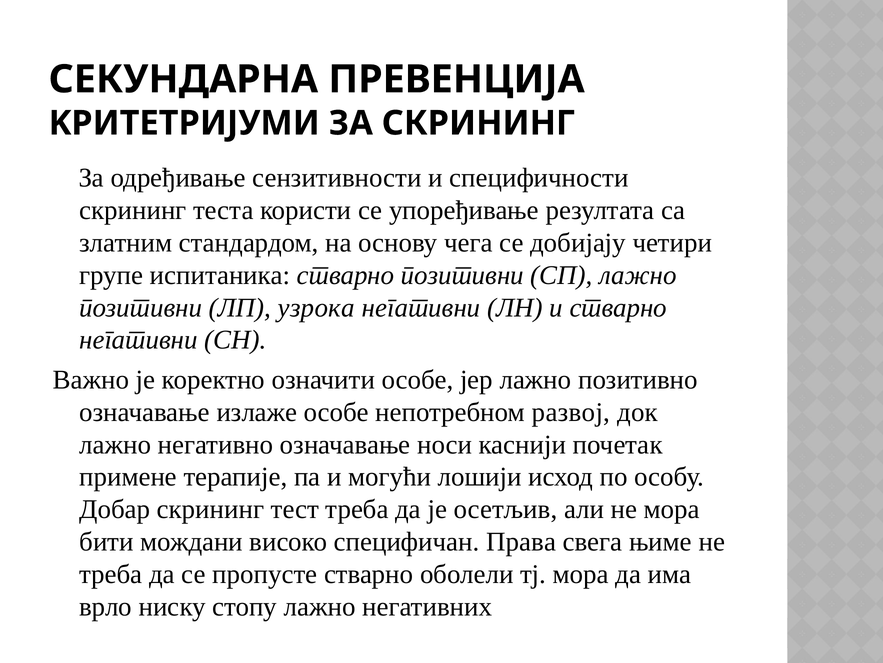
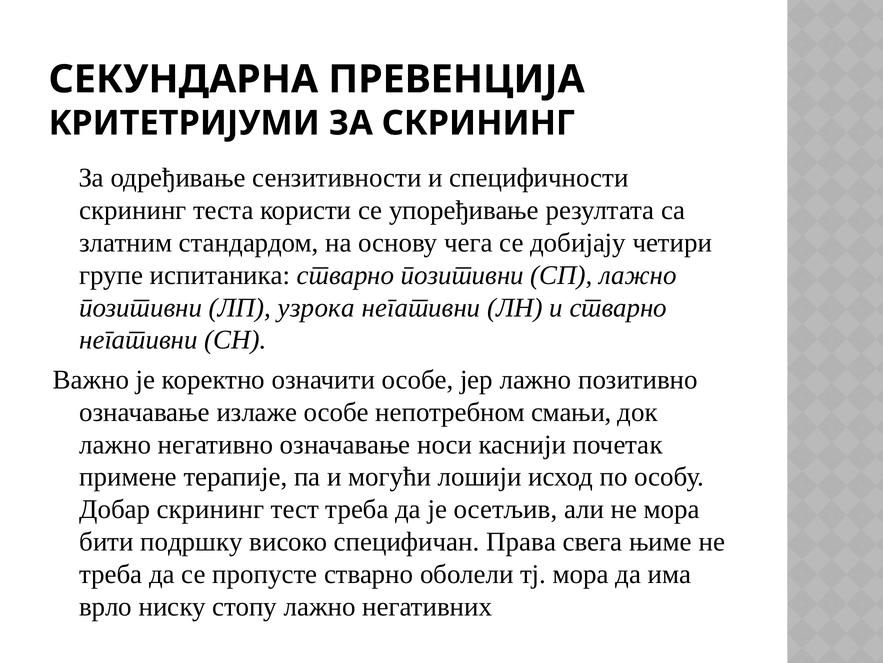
развој: развој -> смањи (571, 412)
мождани: мождани -> подршку (192, 541)
